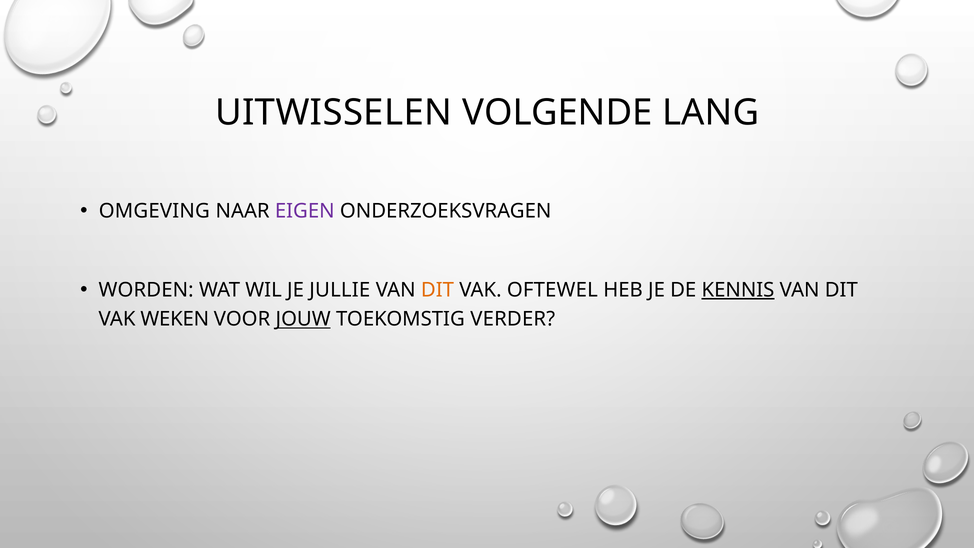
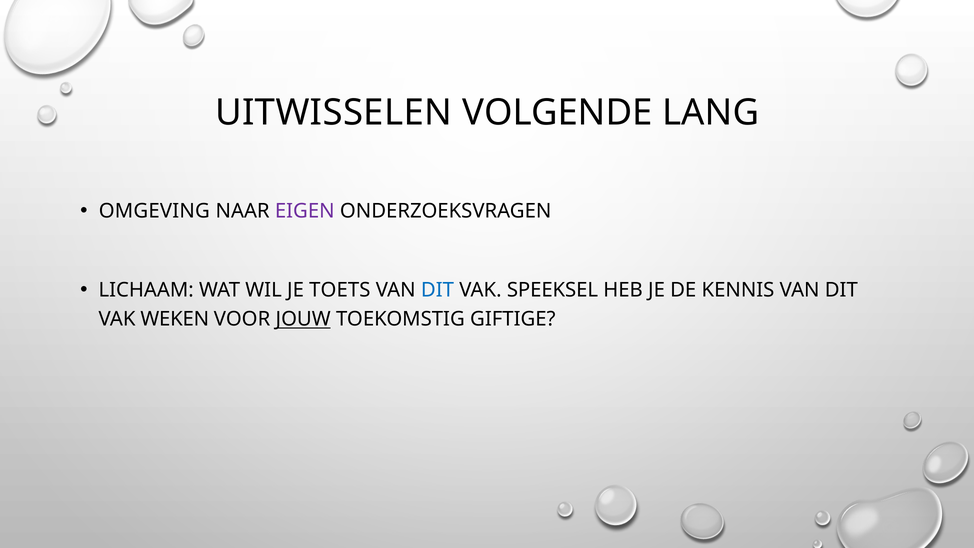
WORDEN: WORDEN -> LICHAAM (146, 290)
JULLIE: JULLIE -> TOETS (340, 290)
DIT colour: orange -> blue (437, 290)
OFTEWEL: OFTEWEL -> SPEEKSEL (552, 290)
KENNIS underline: present -> none (738, 290)
VERDER: VERDER -> GIFTIGE (513, 319)
